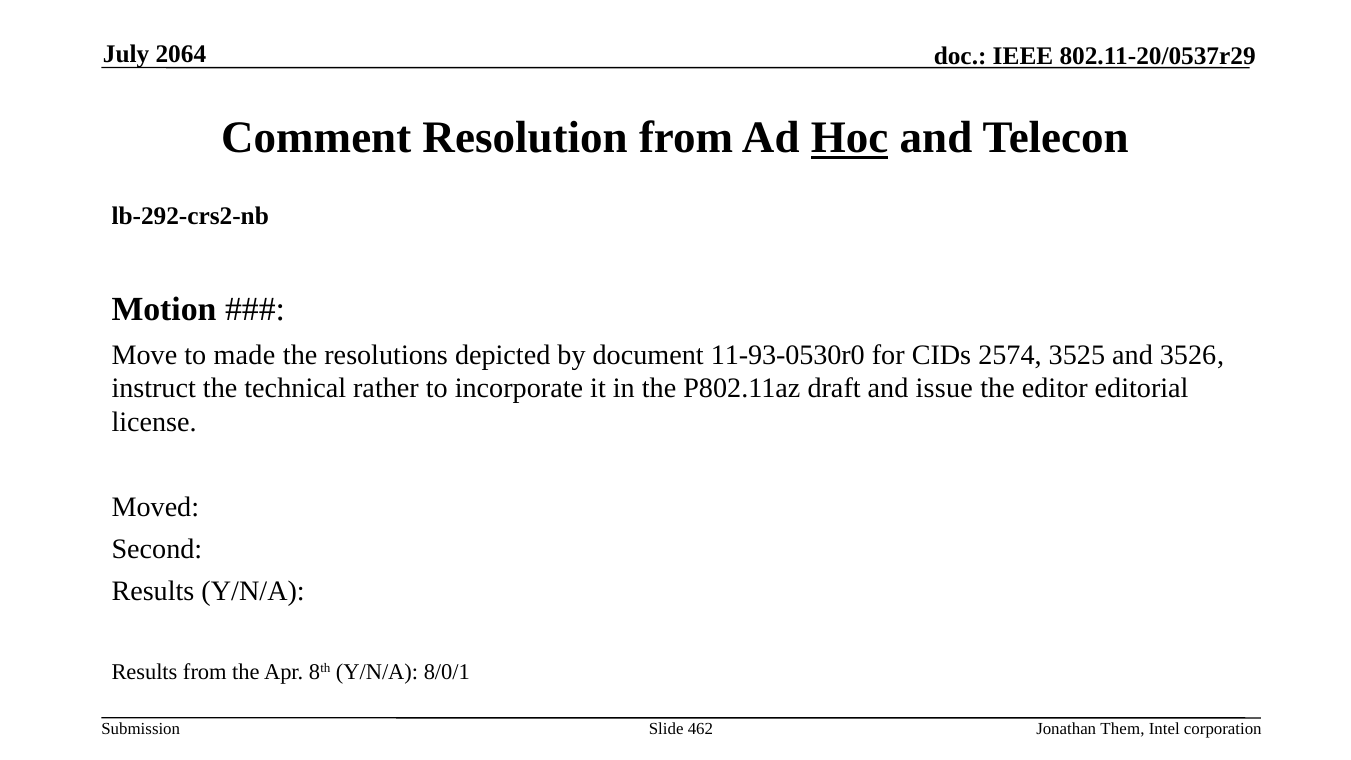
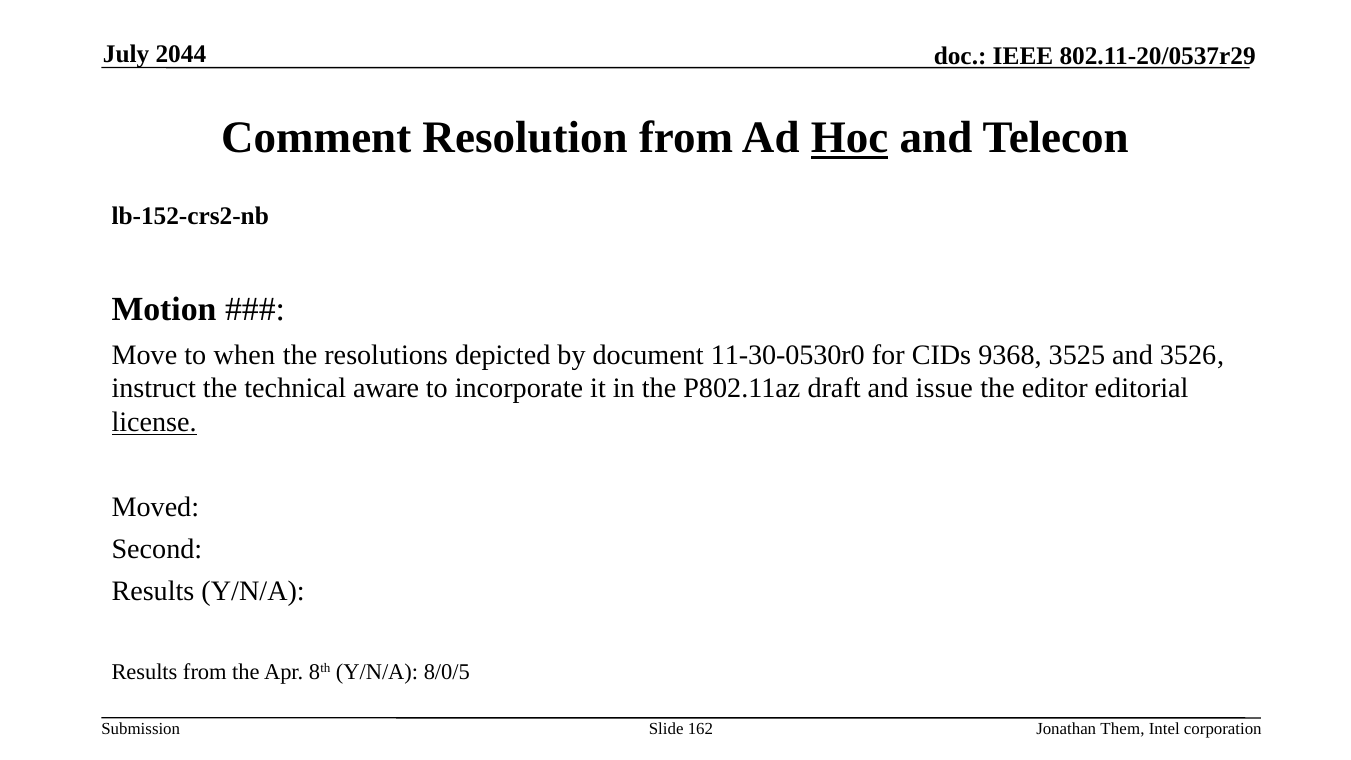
2064: 2064 -> 2044 (181, 54)
lb-292-crs2-nb: lb-292-crs2-nb -> lb-152-crs2-nb (190, 216)
made: made -> when (244, 355)
11-93-0530r0: 11-93-0530r0 -> 11-30-0530r0 (788, 355)
2574: 2574 -> 9368 (1010, 355)
rather: rather -> aware (386, 389)
license underline: none -> present (154, 422)
8/0/1: 8/0/1 -> 8/0/5 (447, 672)
462: 462 -> 162 (700, 729)
